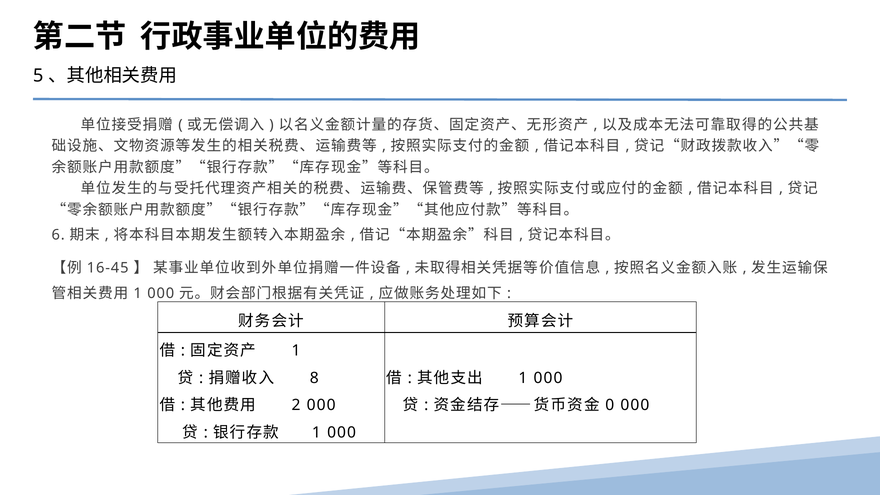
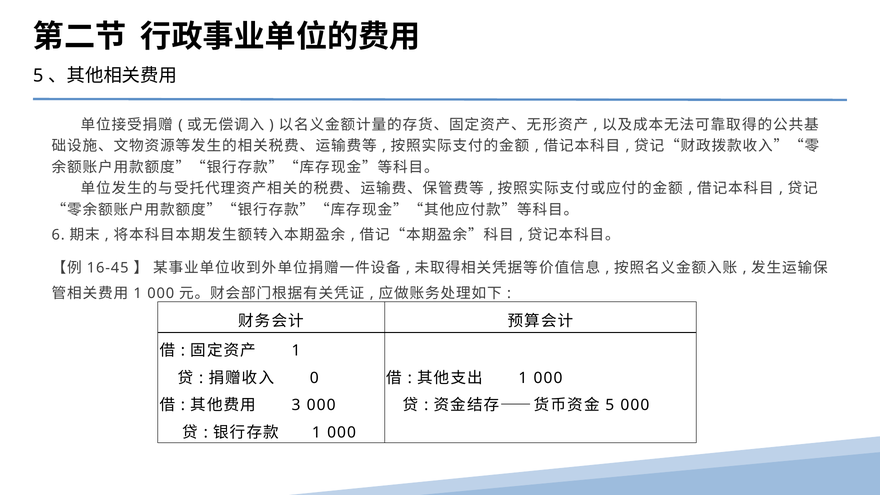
8: 8 -> 0 (314, 378)
2: 2 -> 3 (296, 405)
0: 0 -> 5 (610, 405)
